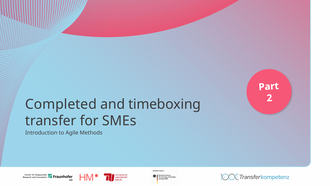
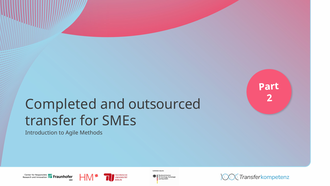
timeboxing: timeboxing -> outsourced (165, 104)
